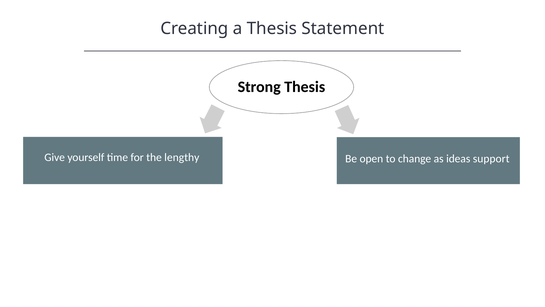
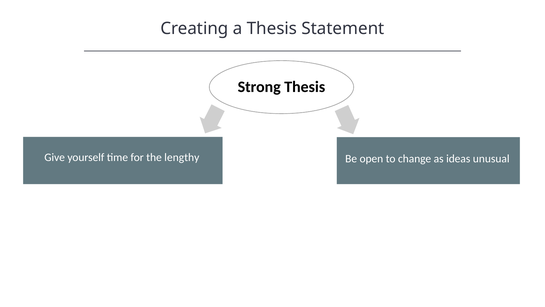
support: support -> unusual (491, 158)
